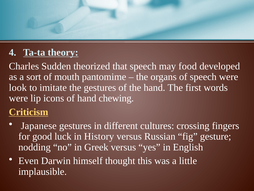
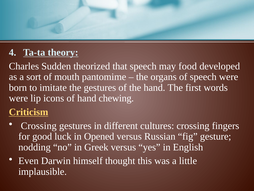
look: look -> born (18, 87)
Japanese: Japanese -> Crossing (39, 125)
History: History -> Opened (99, 136)
